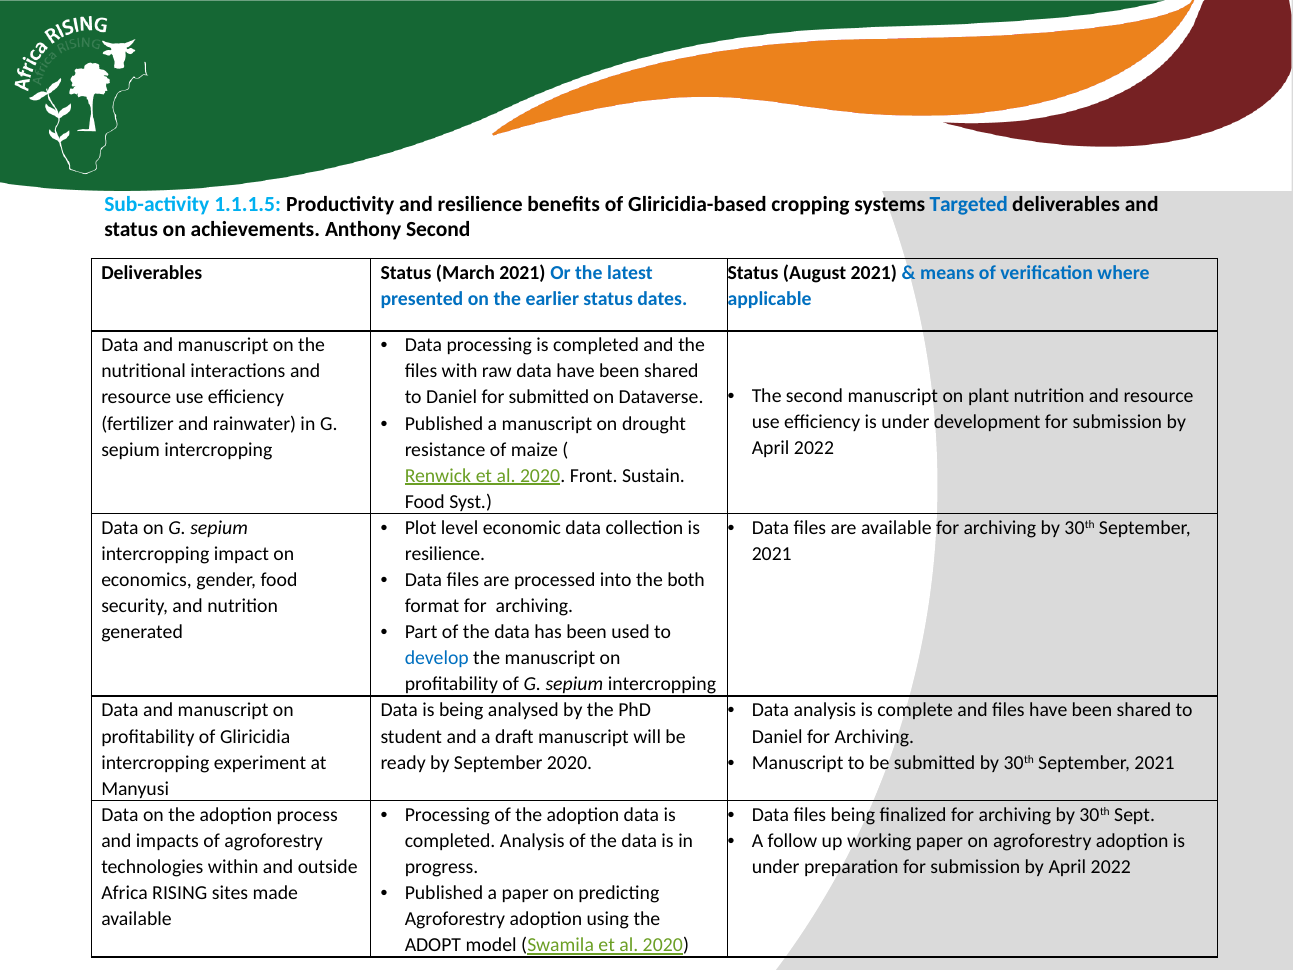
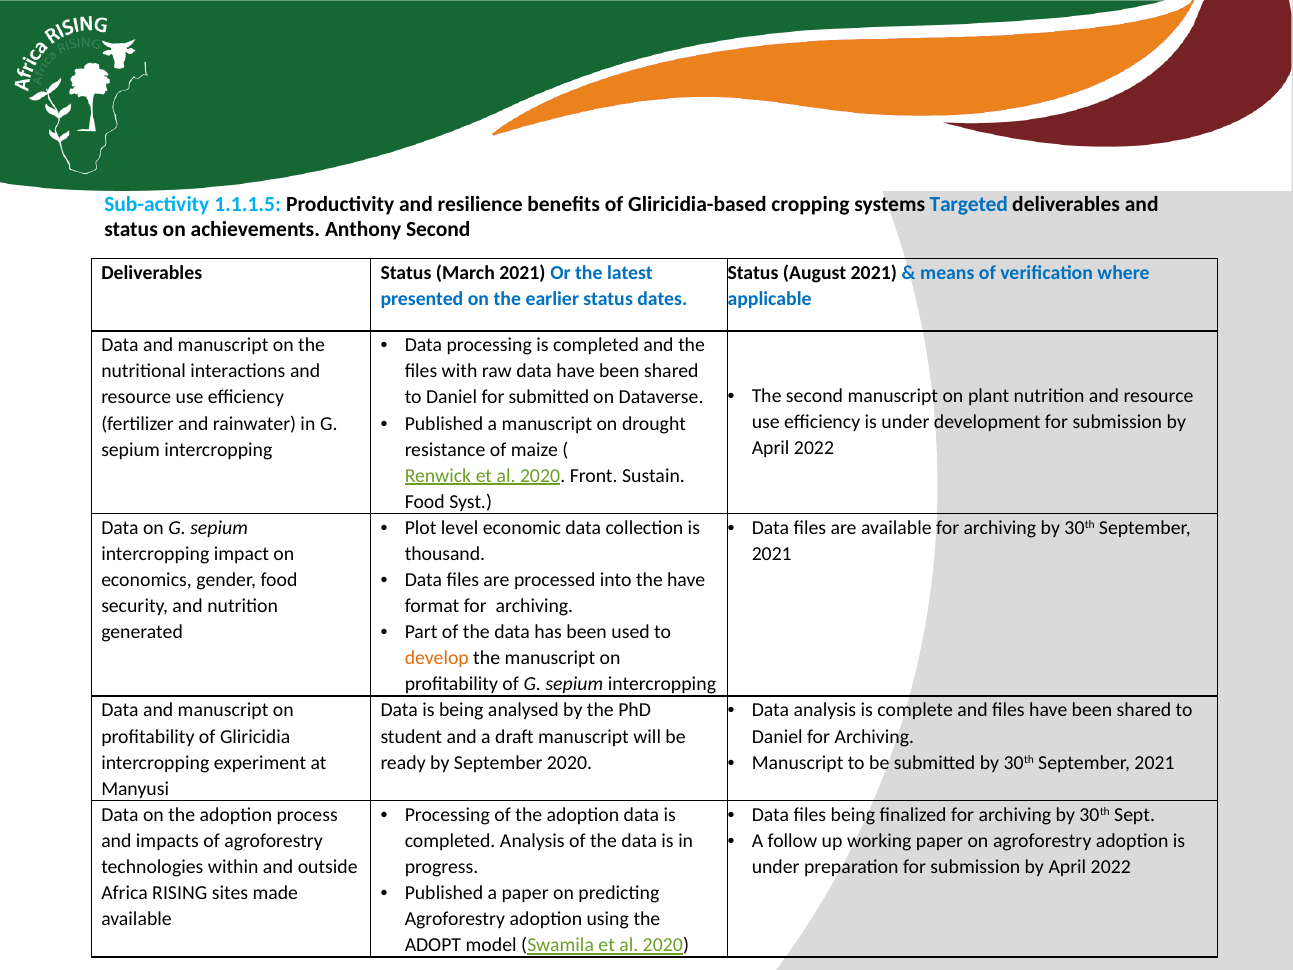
resilience: resilience -> thousand (445, 554)
the both: both -> have (686, 580)
develop colour: blue -> orange (437, 658)
